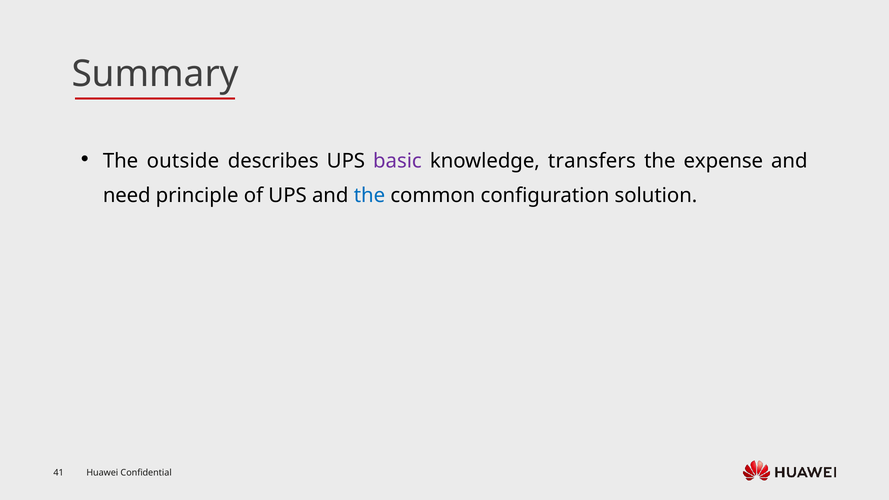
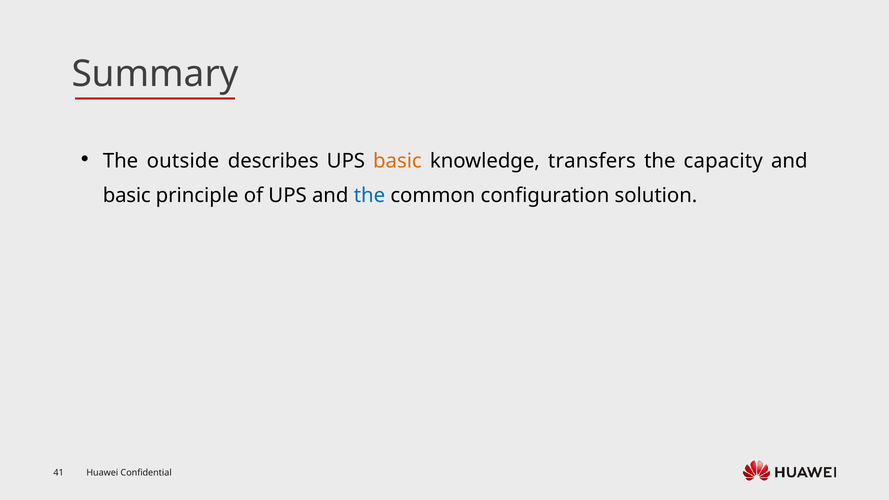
basic colour: purple -> orange (397, 161)
expense: expense -> capacity (723, 161)
need: need -> basic (127, 195)
